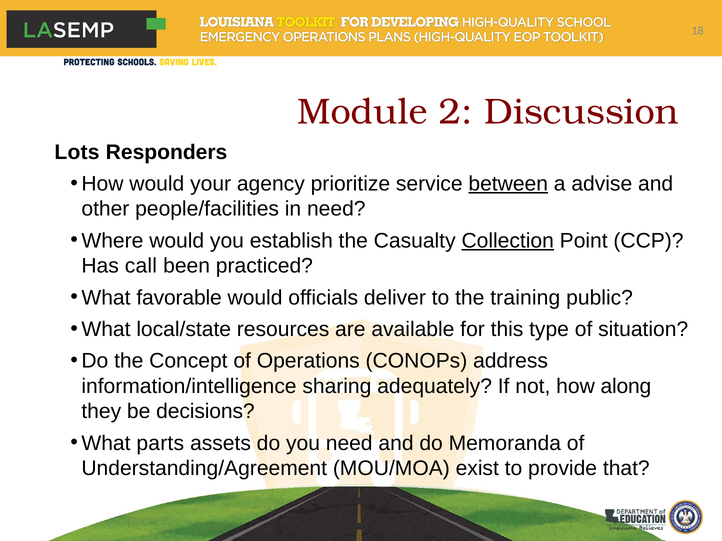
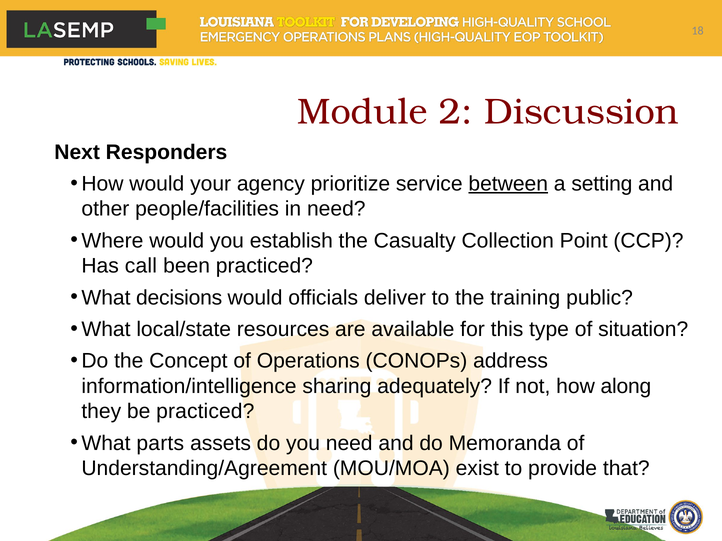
Lots: Lots -> Next (77, 152)
advise: advise -> setting (602, 184)
Collection underline: present -> none (508, 241)
favorable: favorable -> decisions (179, 298)
be decisions: decisions -> practiced (205, 412)
